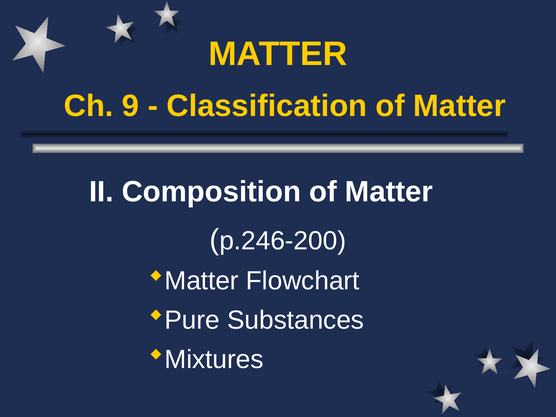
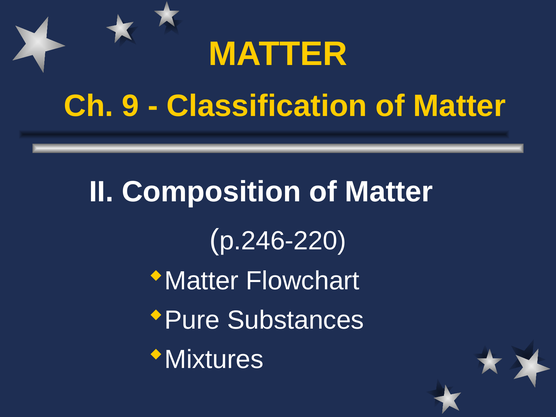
p.246-200: p.246-200 -> p.246-220 (283, 241)
